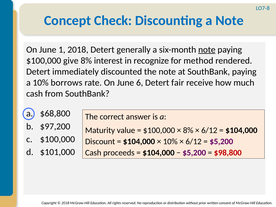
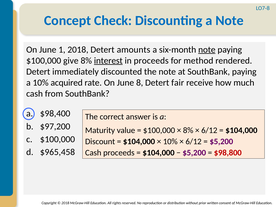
generally: generally -> amounts (134, 50)
interest underline: none -> present (108, 61)
in recognize: recognize -> proceeds (151, 61)
borrows: borrows -> acquired (67, 83)
6: 6 -> 8 (140, 83)
$68,800: $68,800 -> $98,400 (55, 114)
$101,000: $101,000 -> $965,458 (57, 152)
